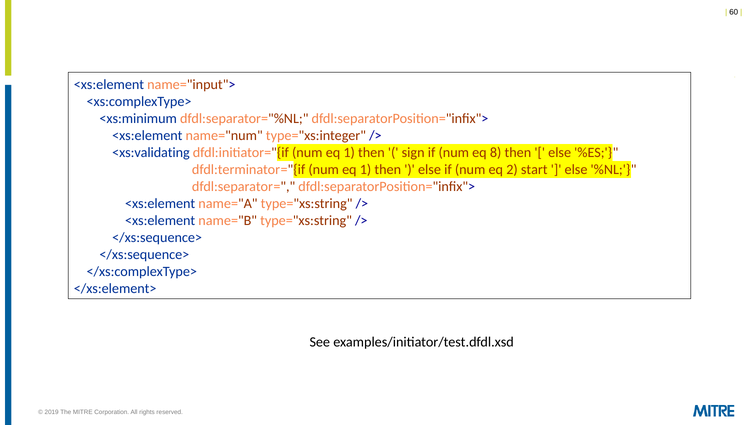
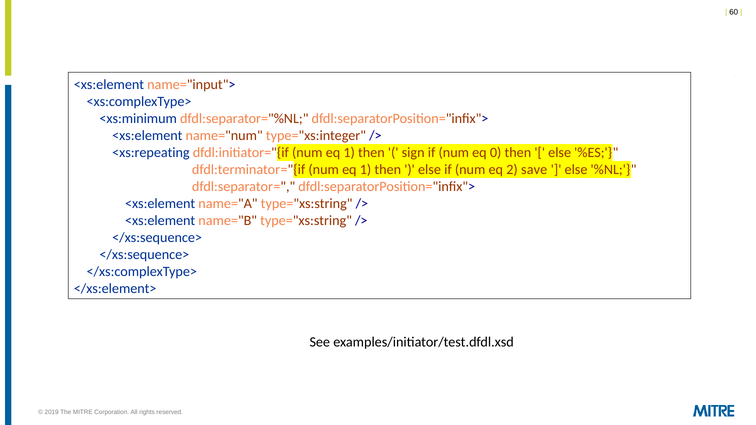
<xs:validating: <xs:validating -> <xs:repeating (151, 153)
8: 8 -> 0 (496, 153)
start: start -> save (534, 170)
